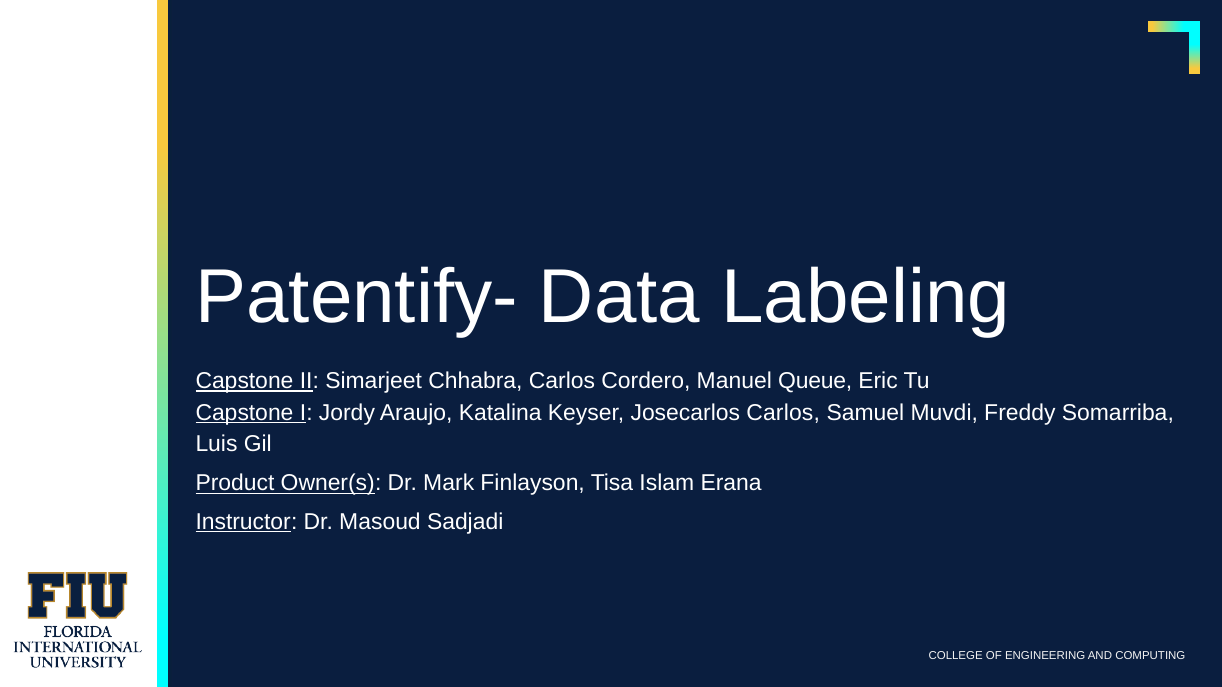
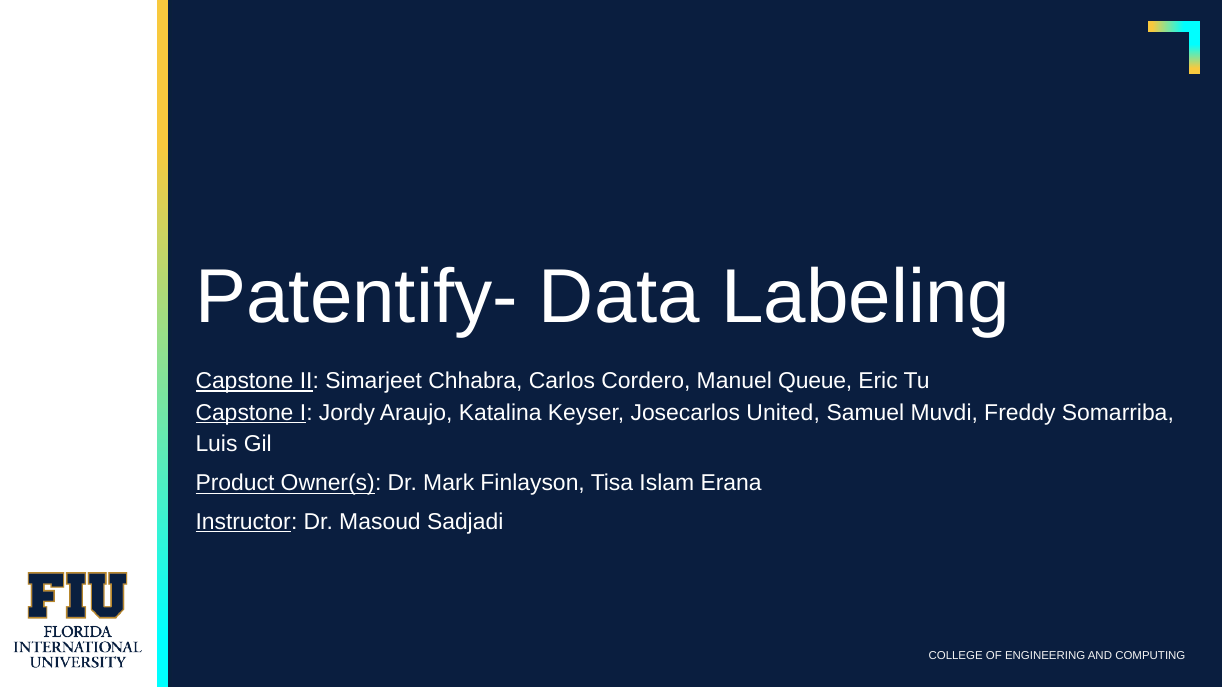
Josecarlos Carlos: Carlos -> United (783, 413)
